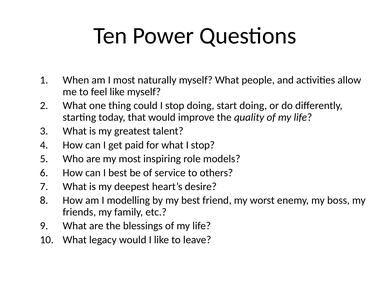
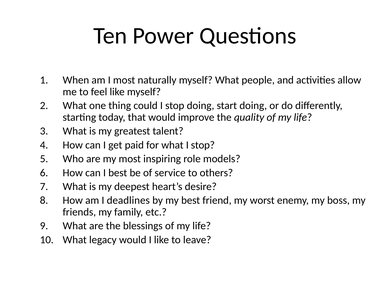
modelling: modelling -> deadlines (128, 201)
